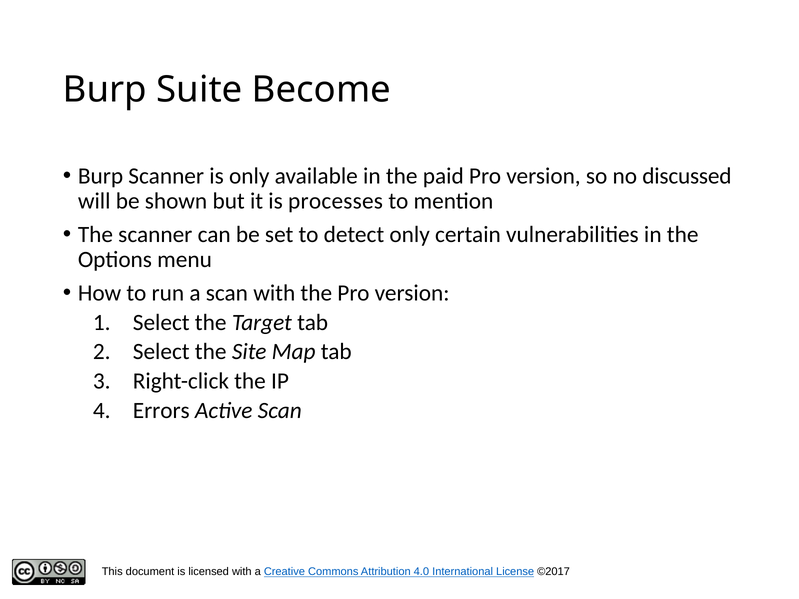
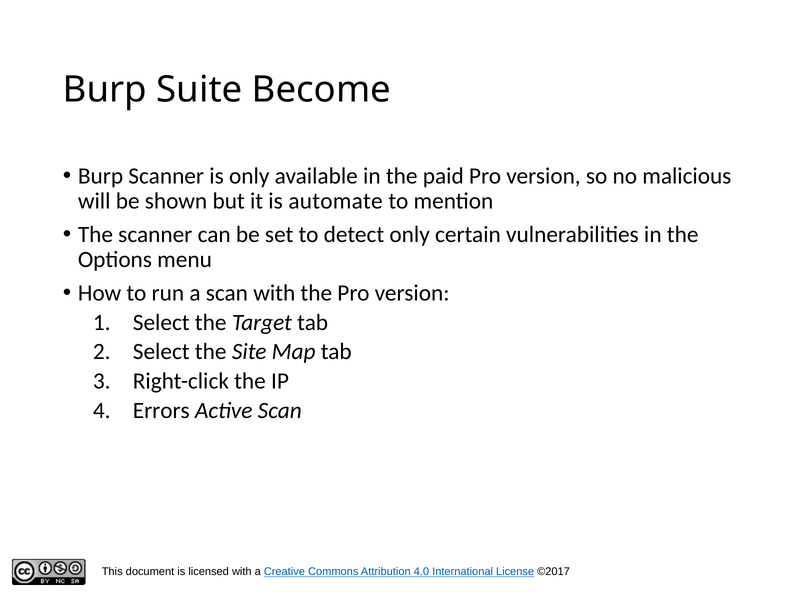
discussed: discussed -> malicious (687, 176)
processes: processes -> automate (336, 201)
